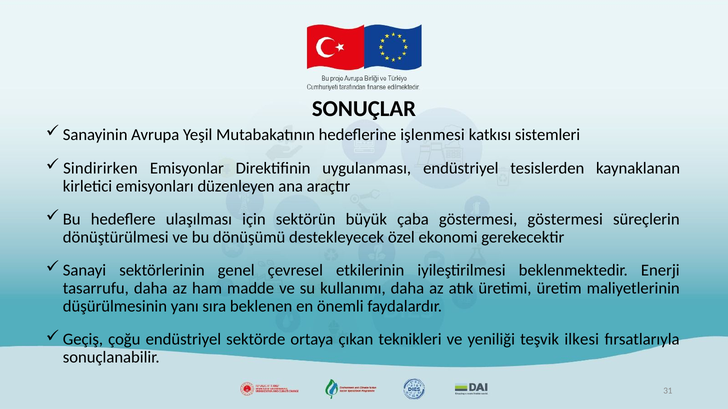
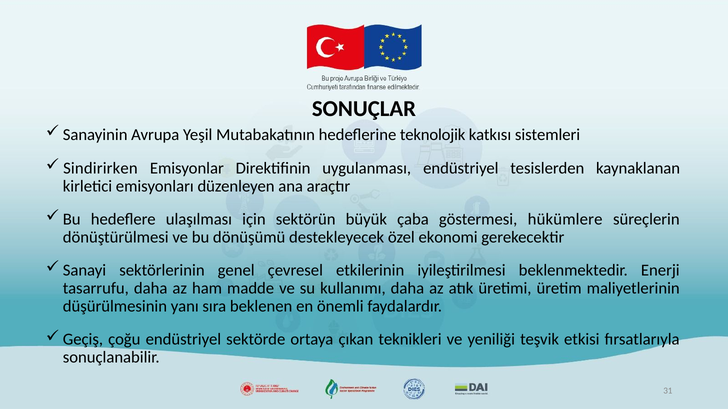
işlenmesi: işlenmesi -> teknolojik (433, 135)
göstermesi göstermesi: göstermesi -> hükümlere (565, 219)
ilkesi: ilkesi -> etkisi (582, 340)
